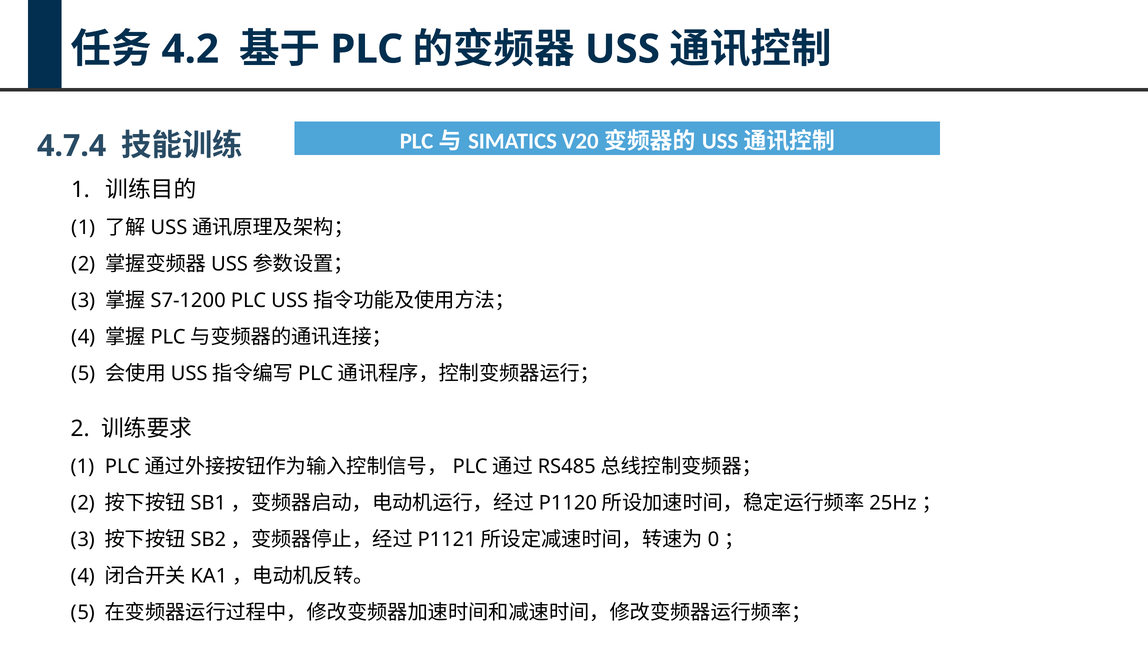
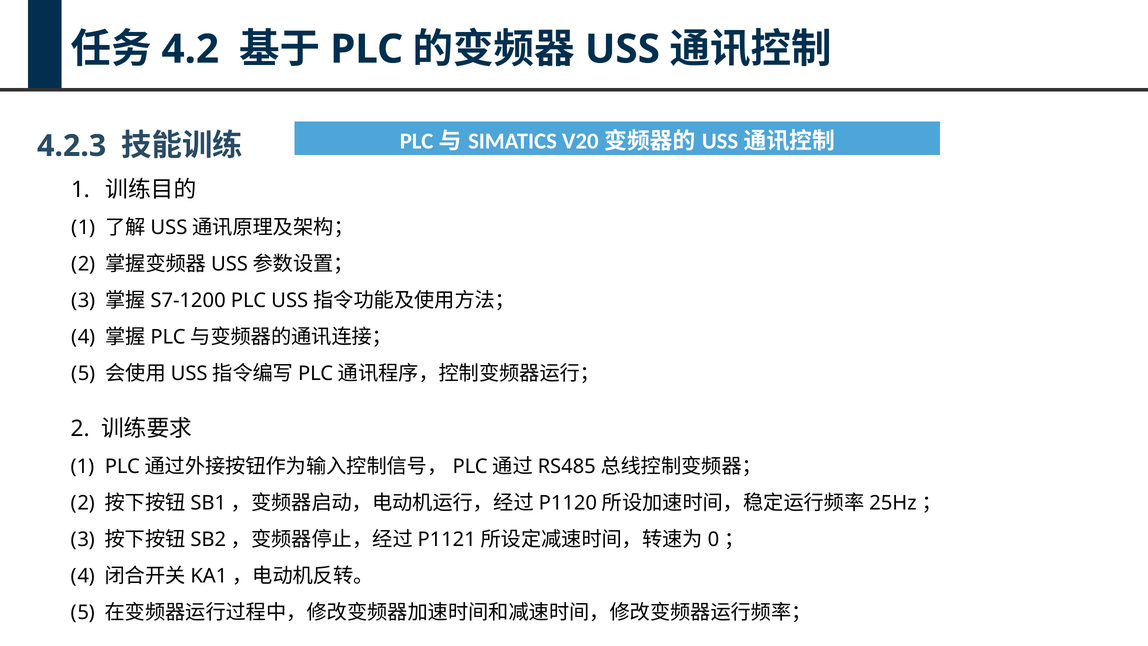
4.7.4: 4.7.4 -> 4.2.3 (72, 146)
